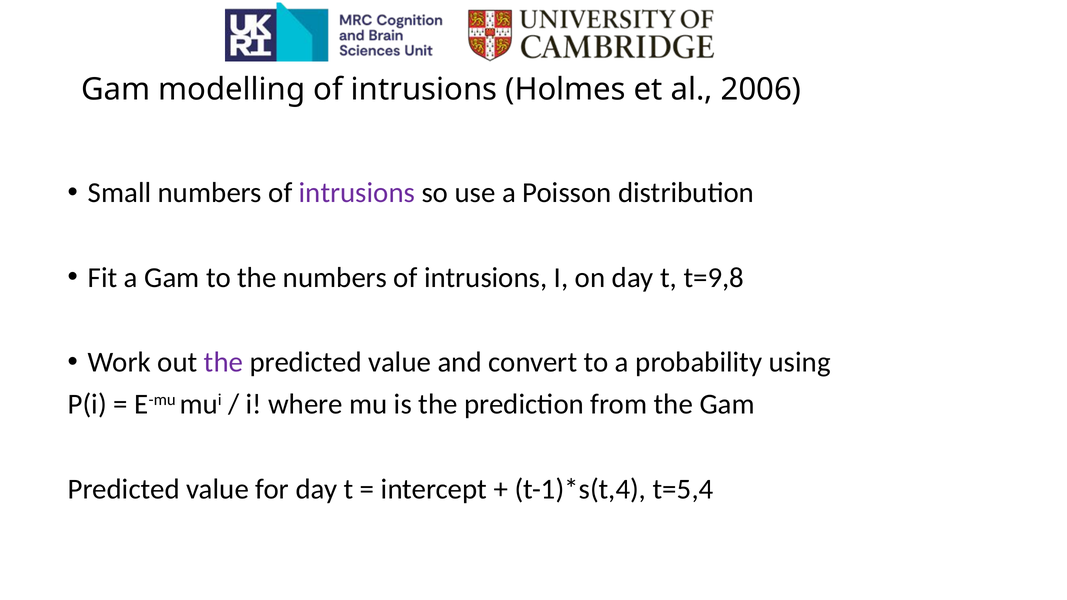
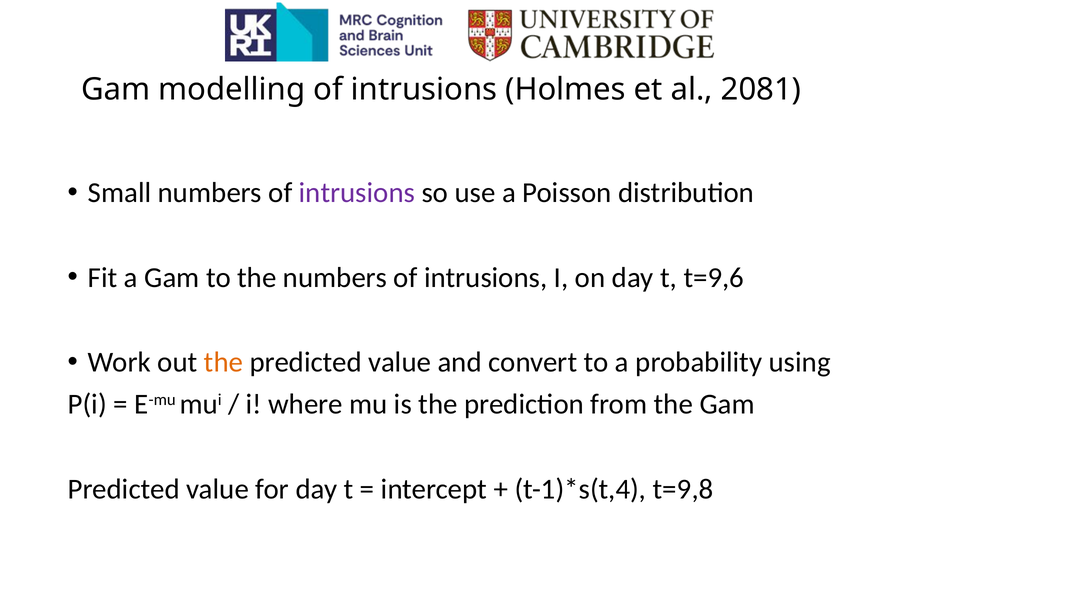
2006: 2006 -> 2081 (761, 90)
t=9,8: t=9,8 -> t=9,6 (714, 278)
the colour: purple -> orange (224, 362)
t=5,4: t=5,4 -> t=9,8 (683, 489)
